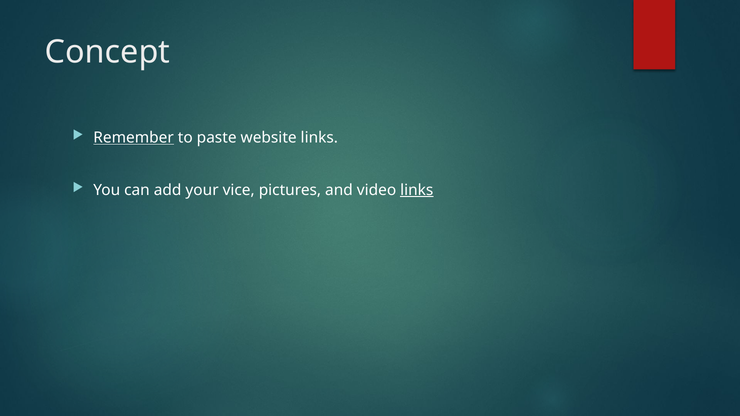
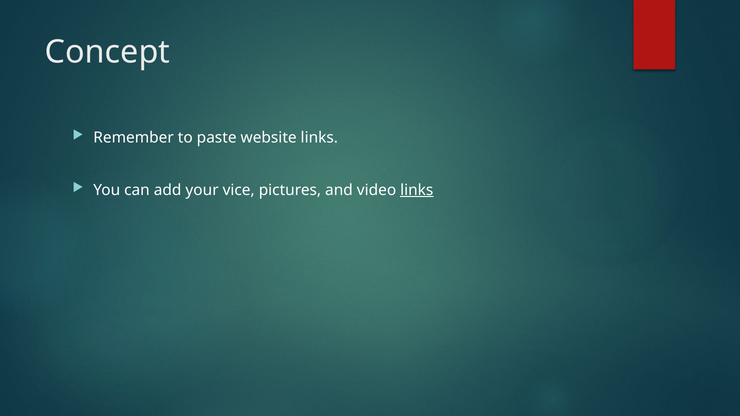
Remember underline: present -> none (134, 138)
